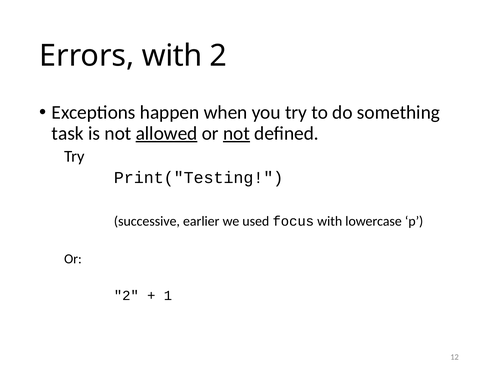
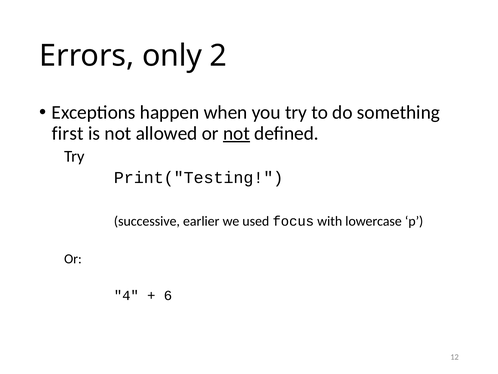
Errors with: with -> only (172, 56)
task: task -> first (68, 133)
allowed underline: present -> none (167, 133)
2: 2 -> 4 (126, 295)
1: 1 -> 6 (168, 295)
